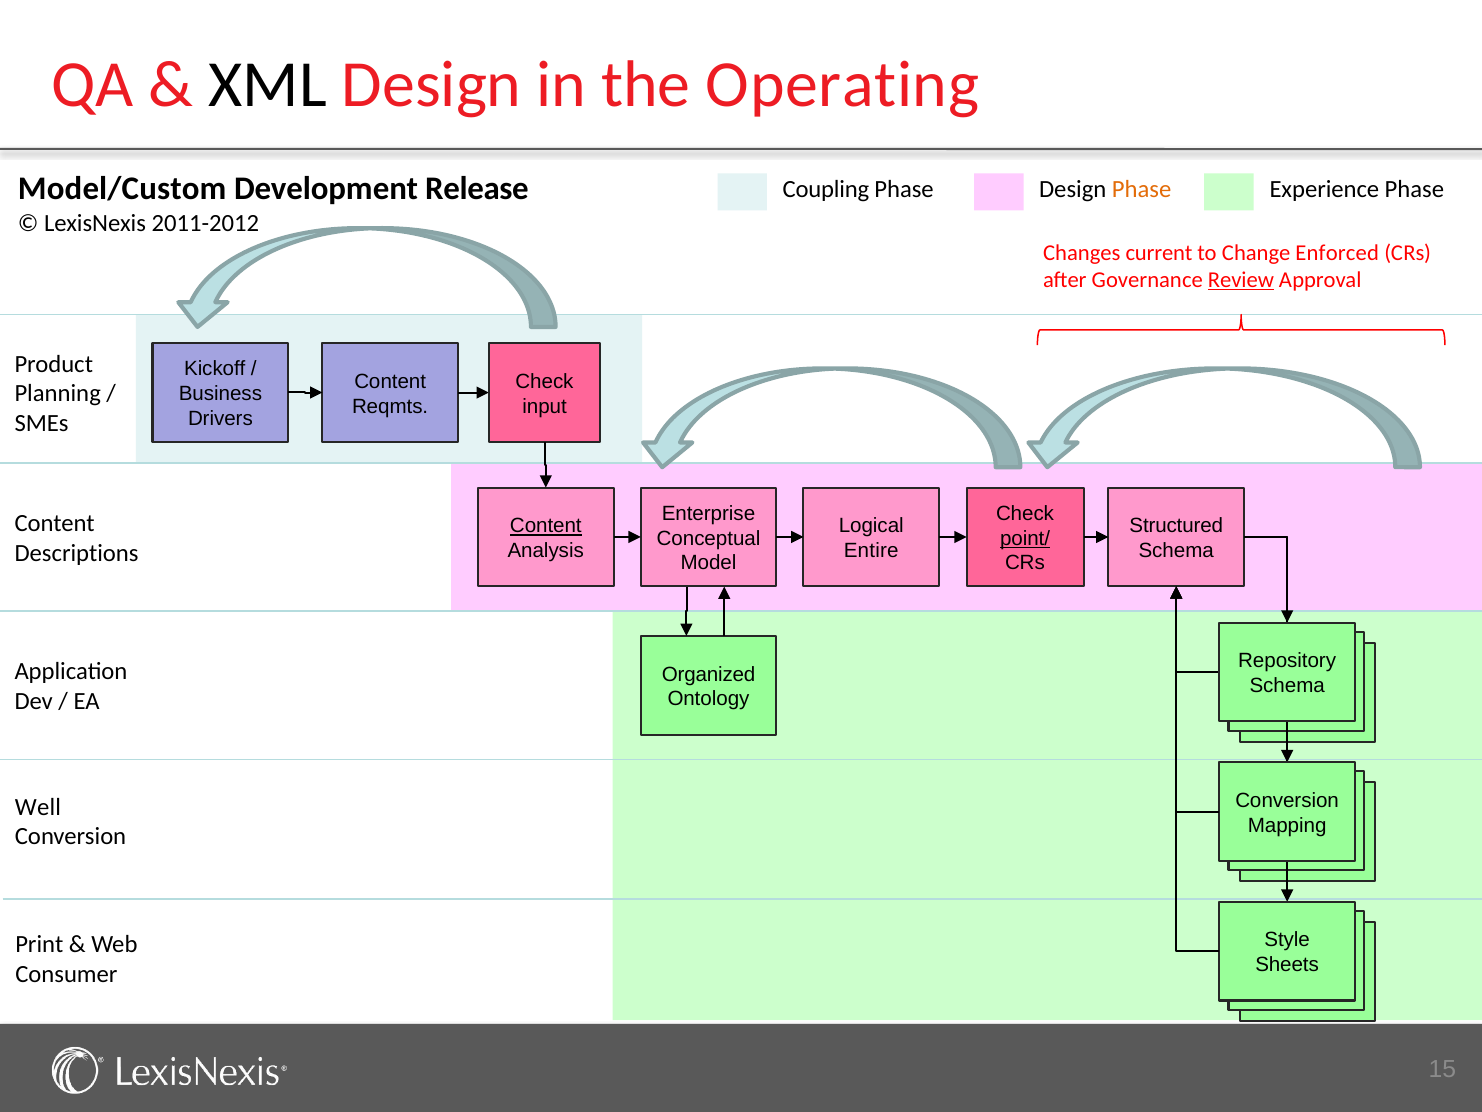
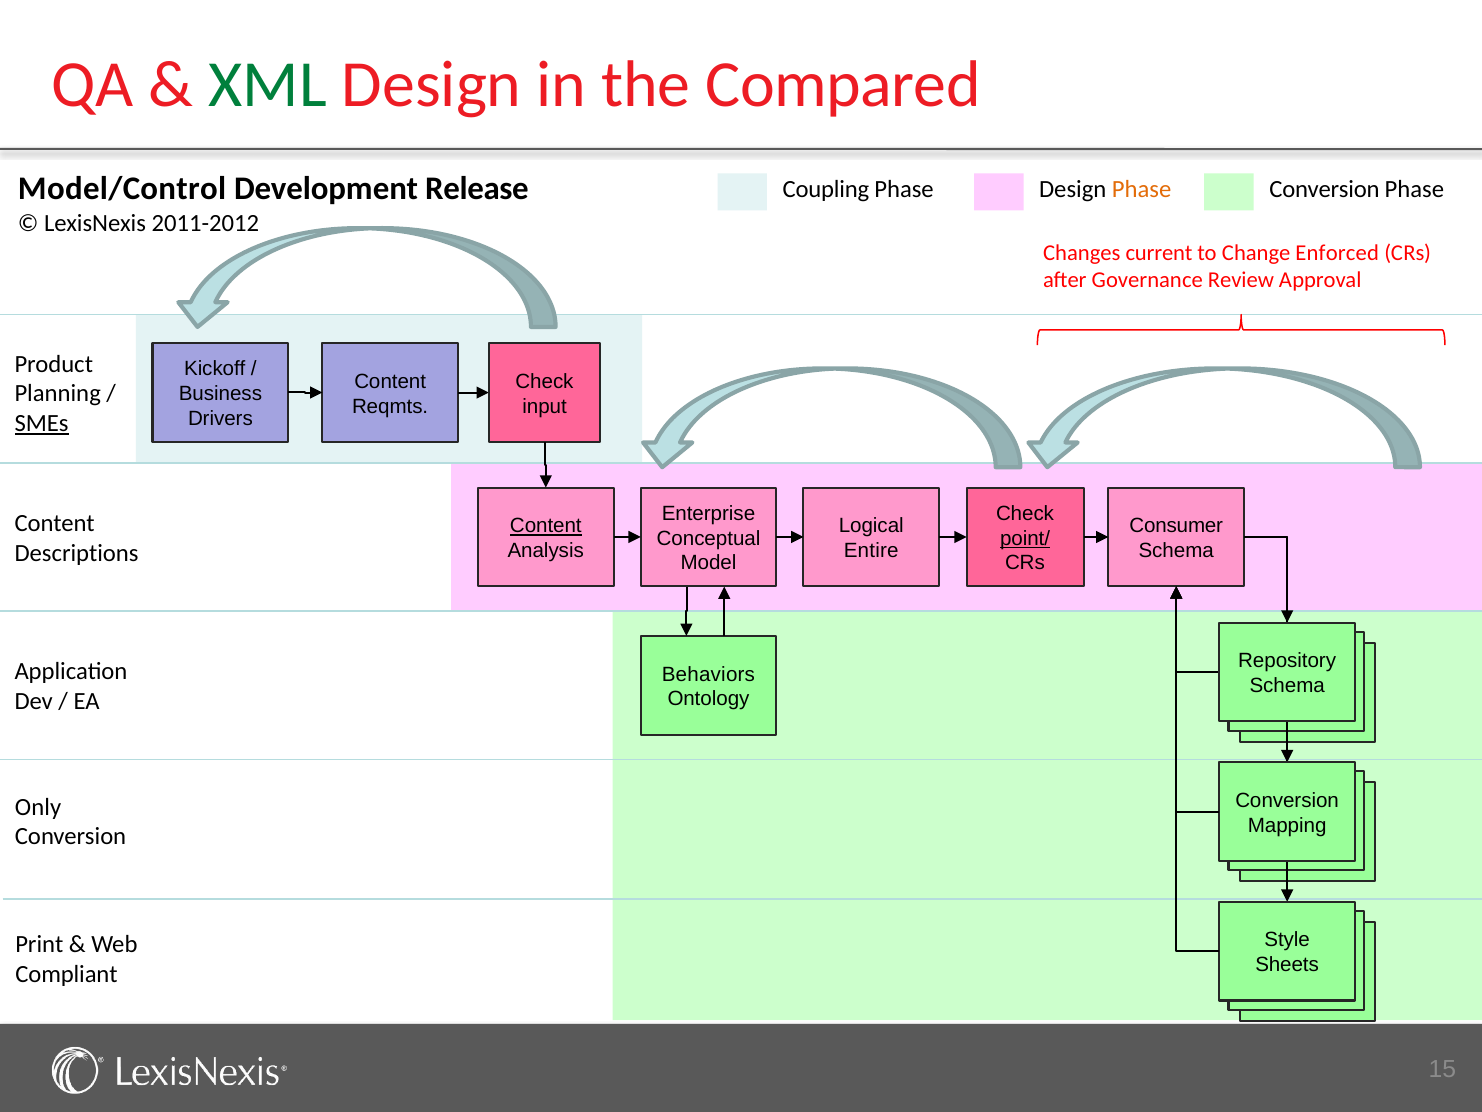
XML colour: black -> green (268, 85)
Operating: Operating -> Compared (843, 85)
Model/Custom: Model/Custom -> Model/Control (122, 189)
Experience: Experience -> Conversion (1324, 189)
Review underline: present -> none (1241, 280)
SMEs underline: none -> present (42, 423)
Structured: Structured -> Consumer (1176, 526)
Organized: Organized -> Behaviors (708, 674)
Well: Well -> Only (38, 807)
Consumer: Consumer -> Compliant (66, 974)
